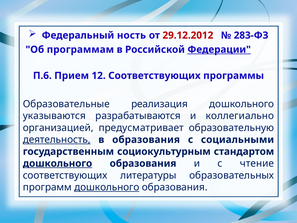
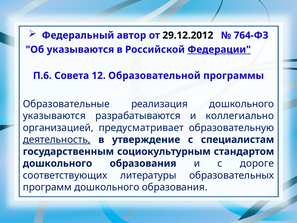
ность: ность -> автор (131, 35)
29.12.2012 colour: red -> black (188, 35)
283-ФЗ: 283-ФЗ -> 764-ФЗ (251, 35)
Об программам: программам -> указываются (80, 49)
Прием: Прием -> Совета (72, 76)
12 Соответствующих: Соответствующих -> Образовательной (154, 76)
в образования: образования -> утверждение (146, 140)
социальными: социальными -> специалистам (238, 140)
дошкольного underline: present -> none (58, 163)
чтение: чтение -> дороге (257, 163)
дошкольного underline: present -> none (107, 187)
